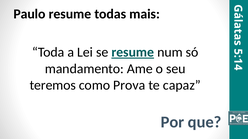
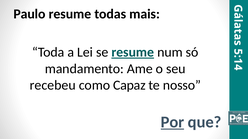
teremos: teremos -> recebeu (53, 85)
Prova: Prova -> Capaz (129, 85)
capaz: capaz -> nosso (182, 85)
Por underline: none -> present (172, 122)
